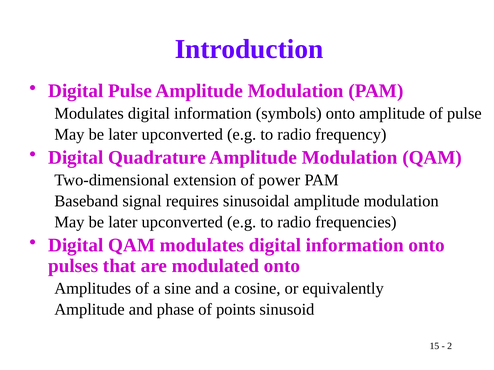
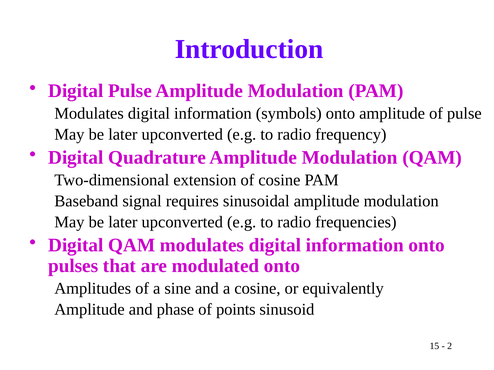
of power: power -> cosine (279, 180)
